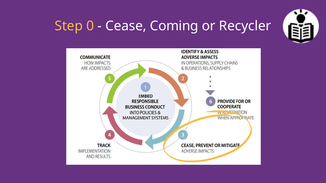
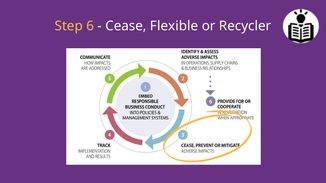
0: 0 -> 6 (90, 26)
Coming: Coming -> Flexible (174, 26)
